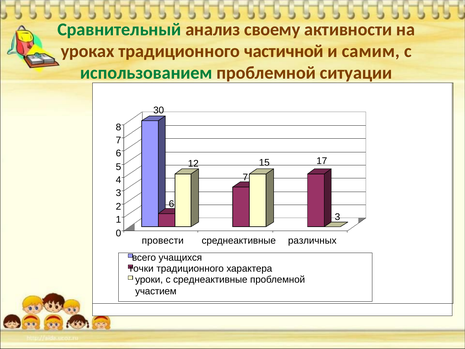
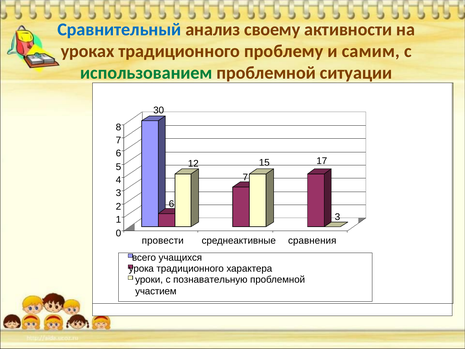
Сравнительный colour: green -> blue (119, 30)
частичной: частичной -> проблему (284, 51)
различных: различных -> сравнения (312, 240)
точки: точки -> урока (141, 269)
с среднеактивные: среднеактивные -> познавательную (210, 280)
